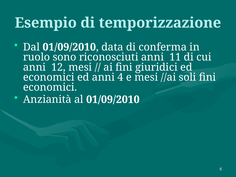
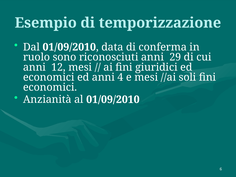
11: 11 -> 29 (175, 57)
